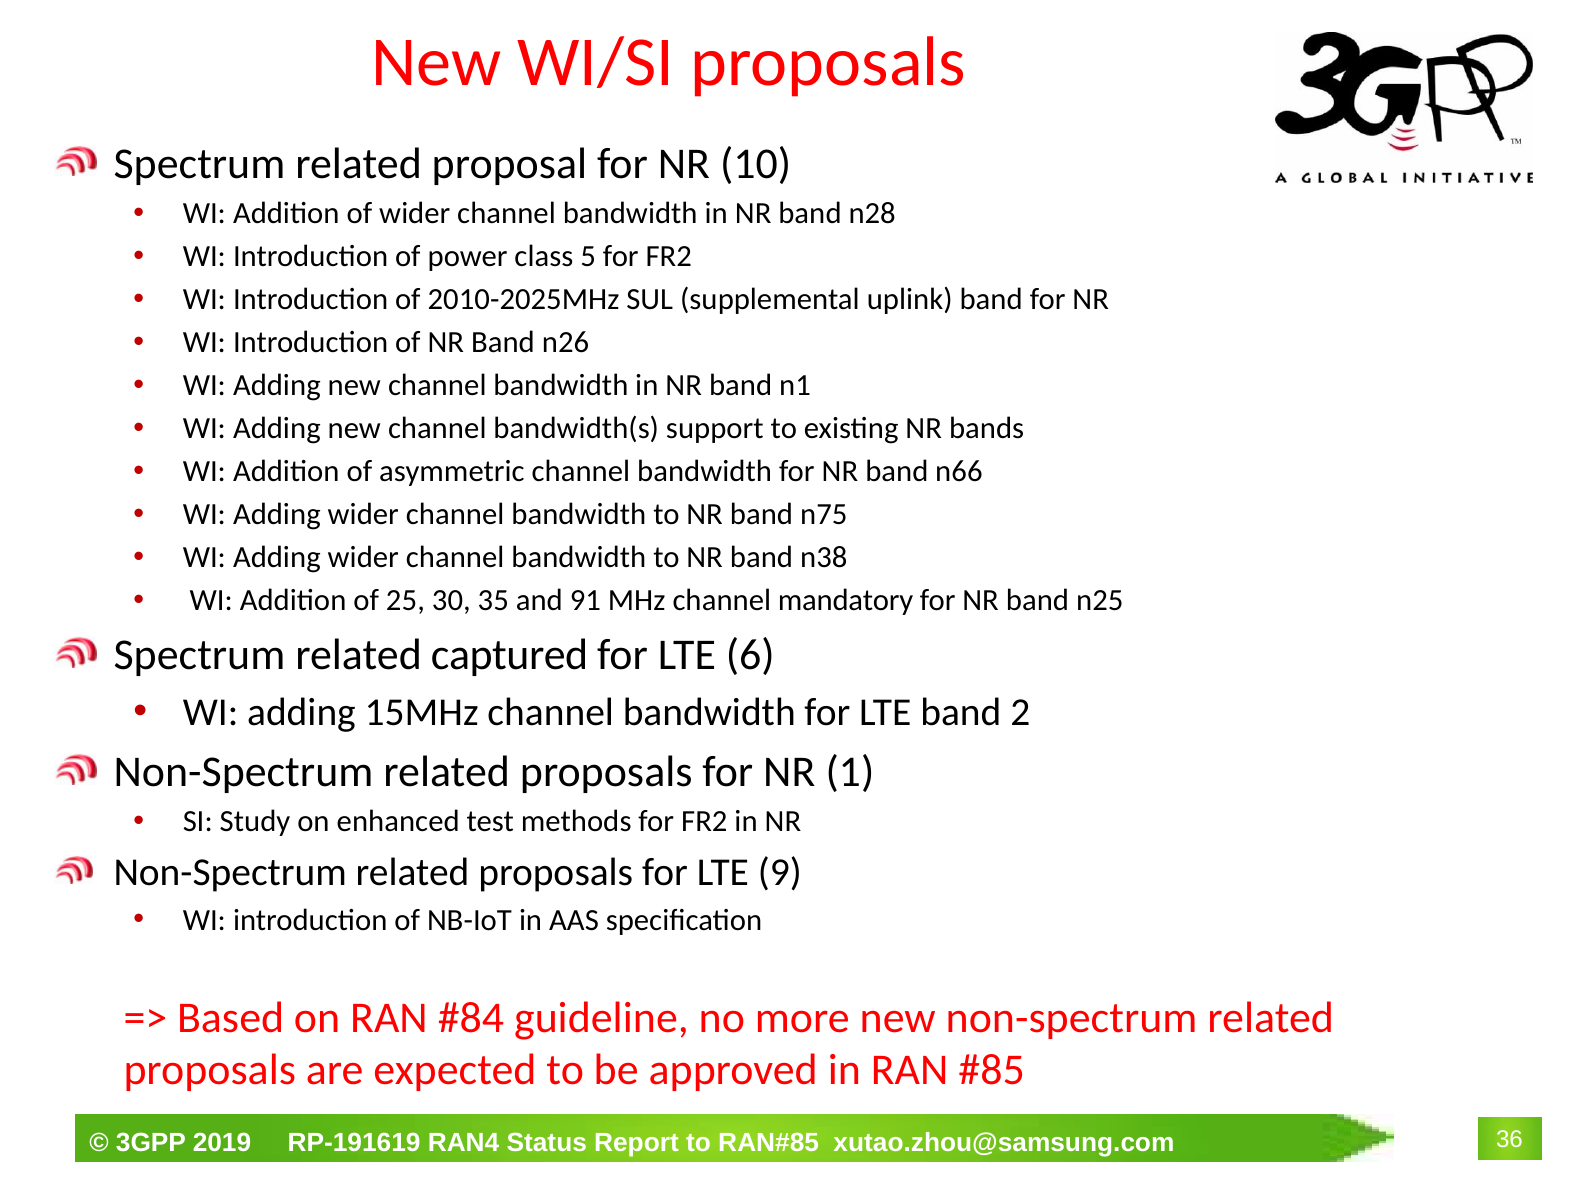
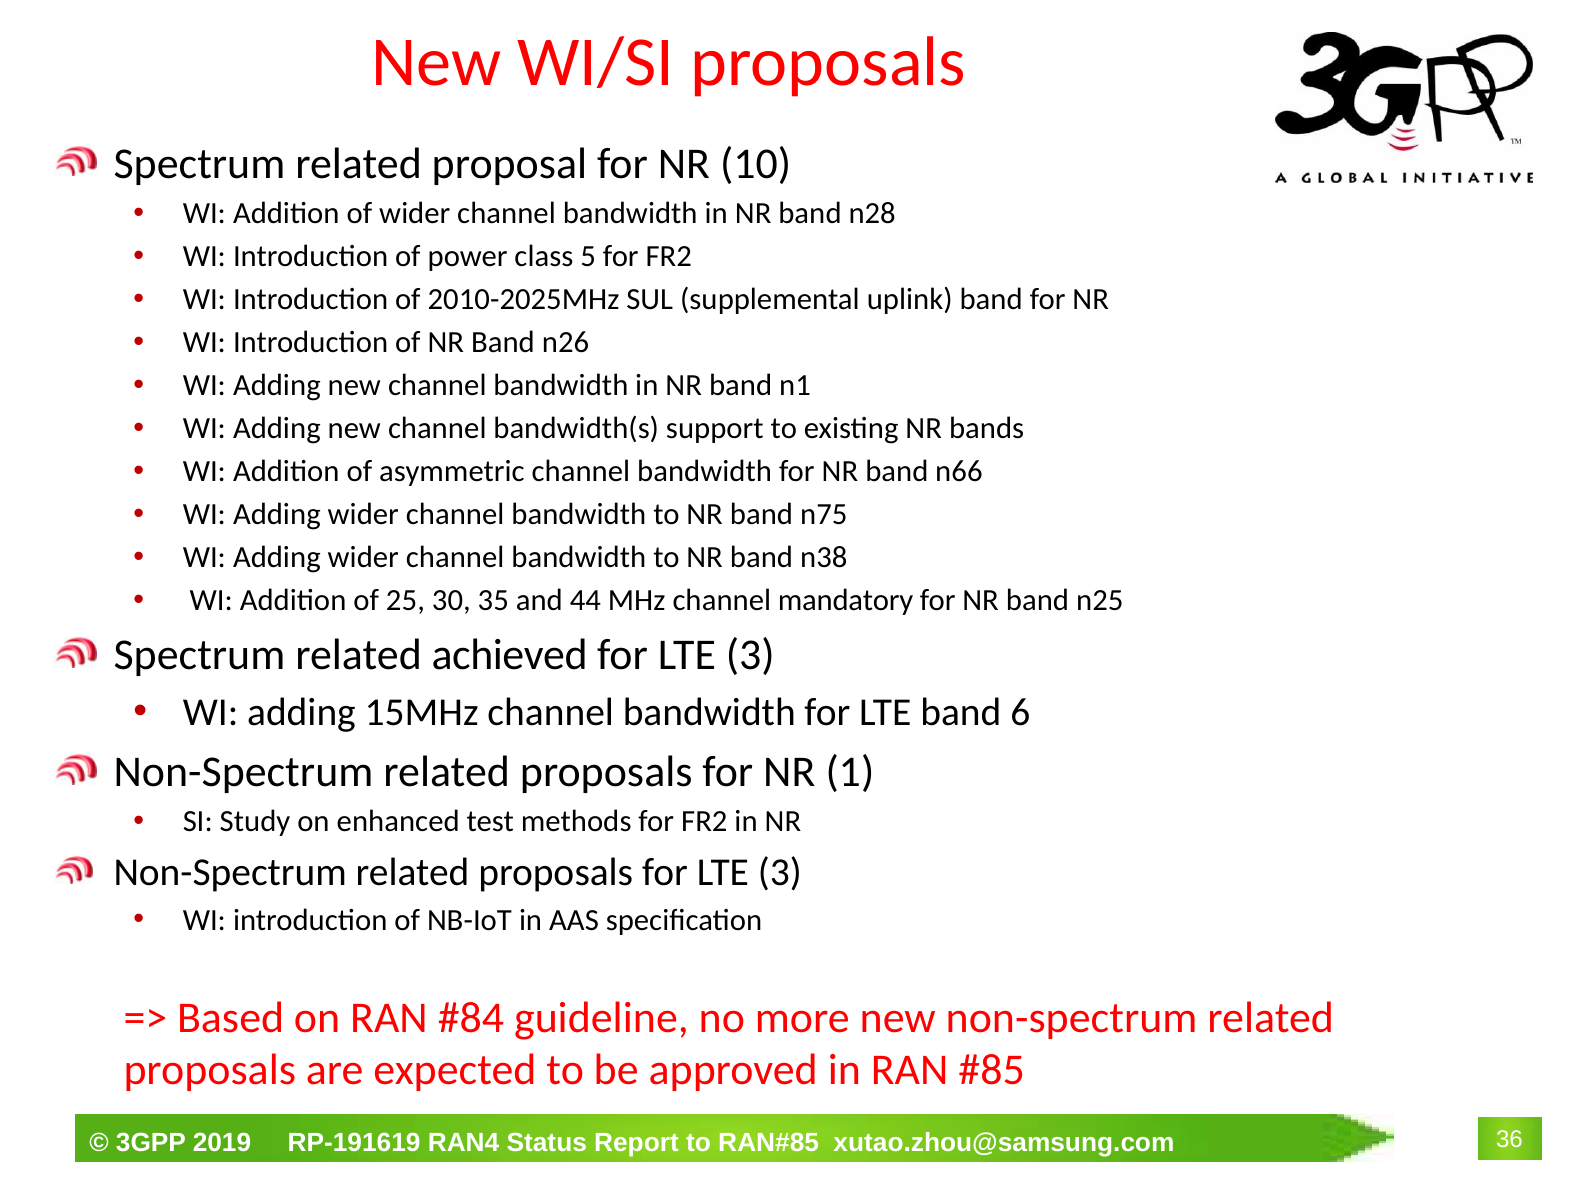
91: 91 -> 44 (585, 601)
captured: captured -> achieved (510, 655)
6: 6 -> 3 (750, 655)
2: 2 -> 6 (1020, 713)
proposals for LTE 9: 9 -> 3 (780, 873)
